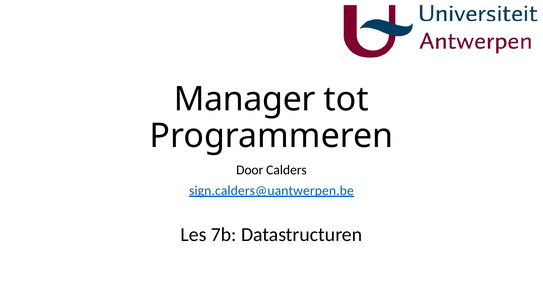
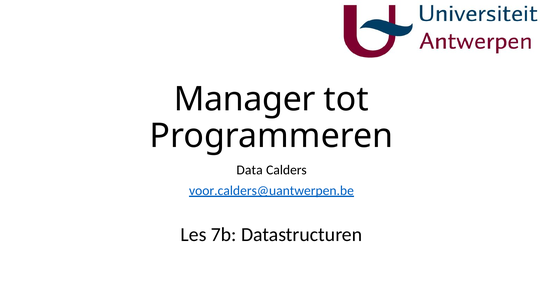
Door: Door -> Data (250, 170)
sign.calders@uantwerpen.be: sign.calders@uantwerpen.be -> voor.calders@uantwerpen.be (271, 190)
